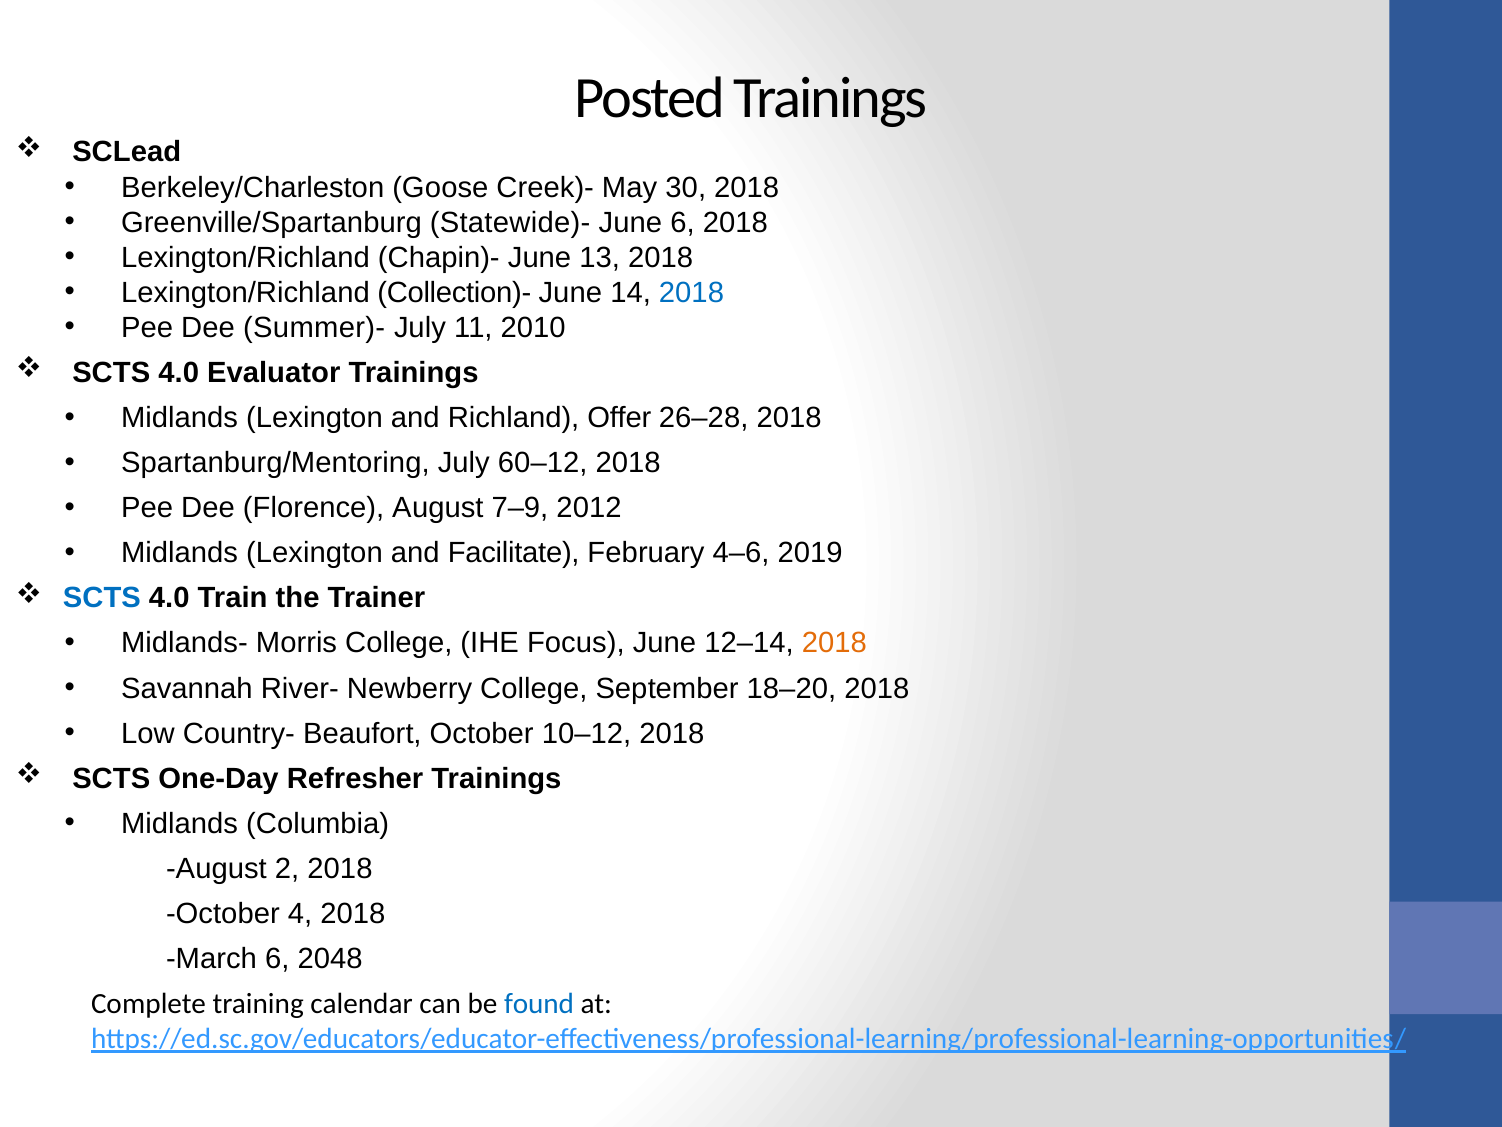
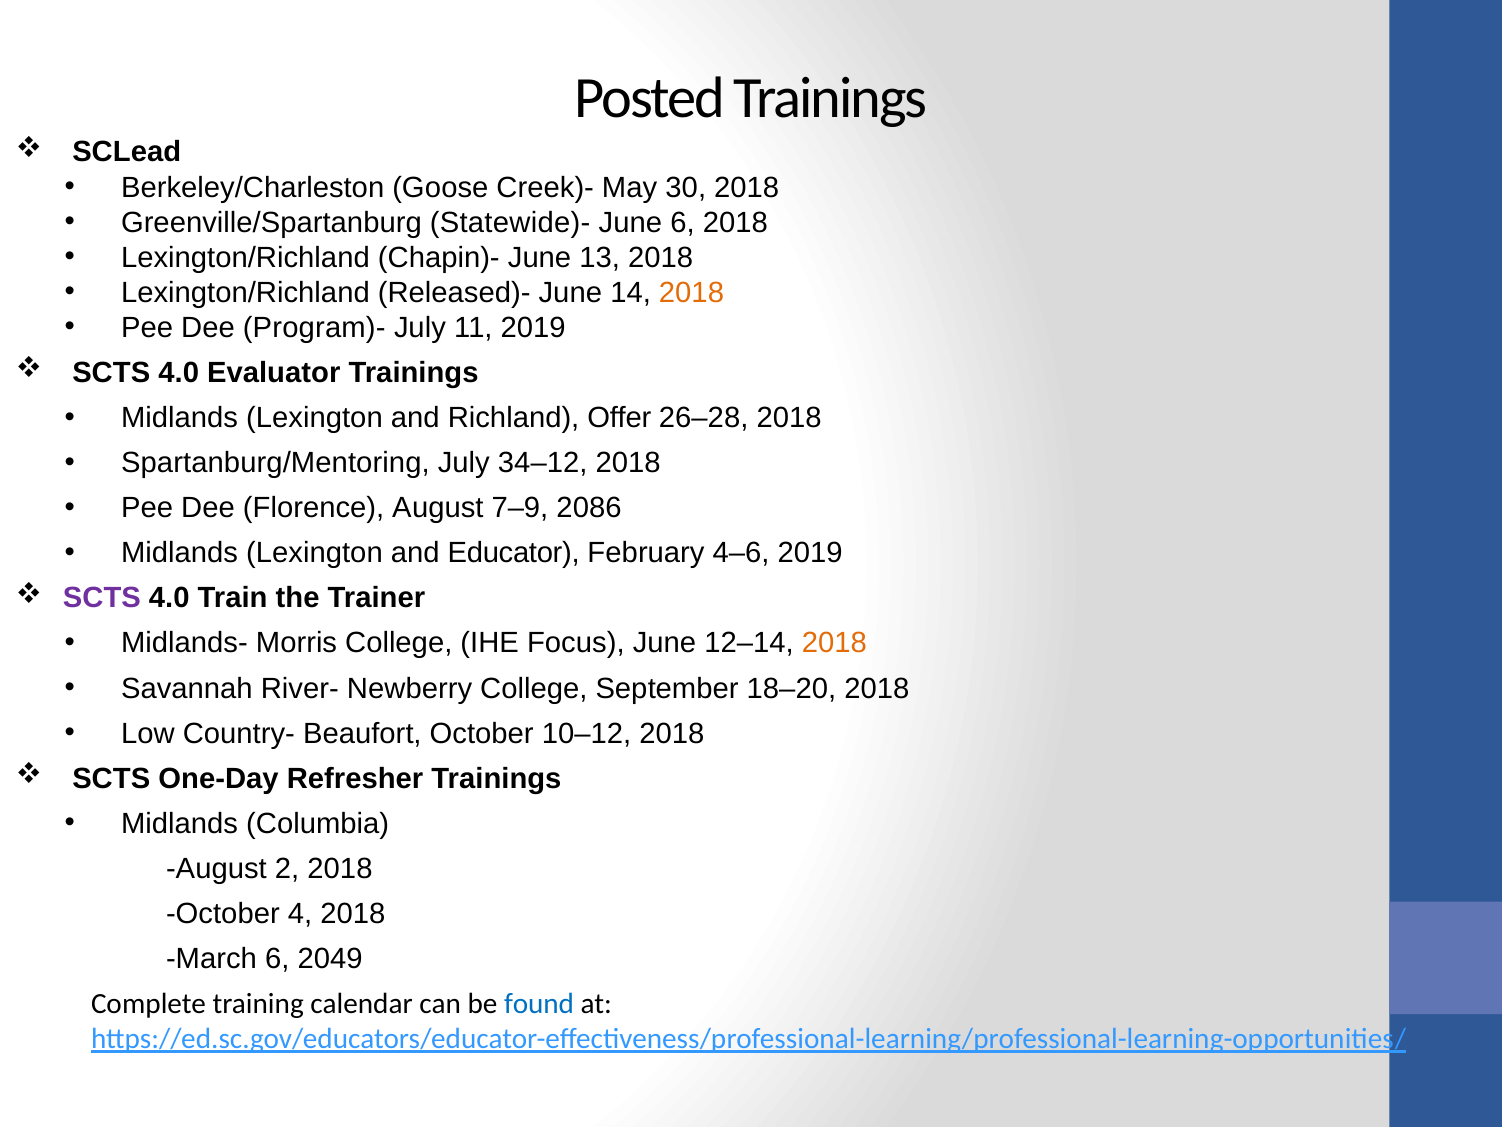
Collection)-: Collection)- -> Released)- (454, 293)
2018 colour: blue -> orange (691, 293)
Summer)-: Summer)- -> Program)- (314, 328)
11 2010: 2010 -> 2019 (533, 328)
60–12: 60–12 -> 34–12 (543, 463)
2012: 2012 -> 2086 (589, 508)
Facilitate: Facilitate -> Educator (514, 553)
SCTS colour: blue -> purple (102, 598)
2048: 2048 -> 2049 (330, 958)
